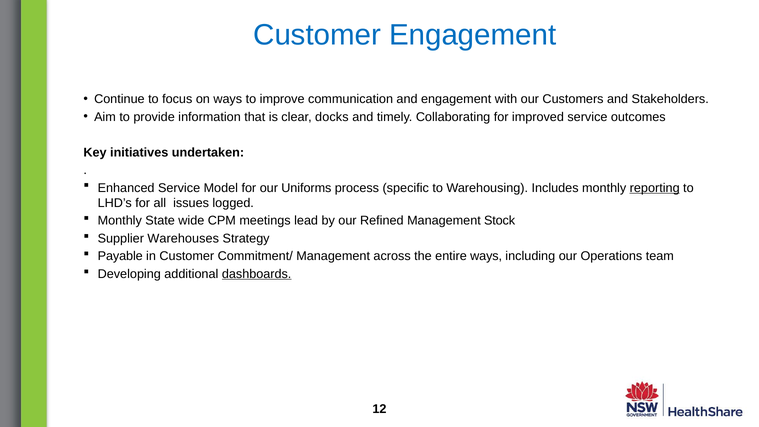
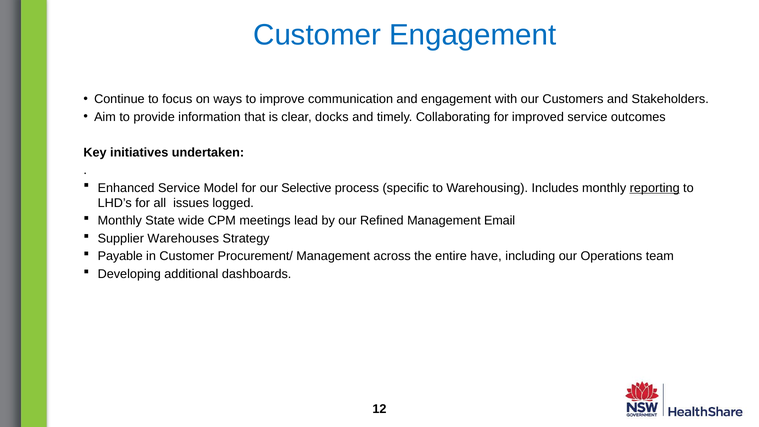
Uniforms: Uniforms -> Selective (306, 188)
Stock: Stock -> Email (500, 221)
Commitment/: Commitment/ -> Procurement/ (255, 256)
entire ways: ways -> have (486, 256)
dashboards underline: present -> none (257, 274)
